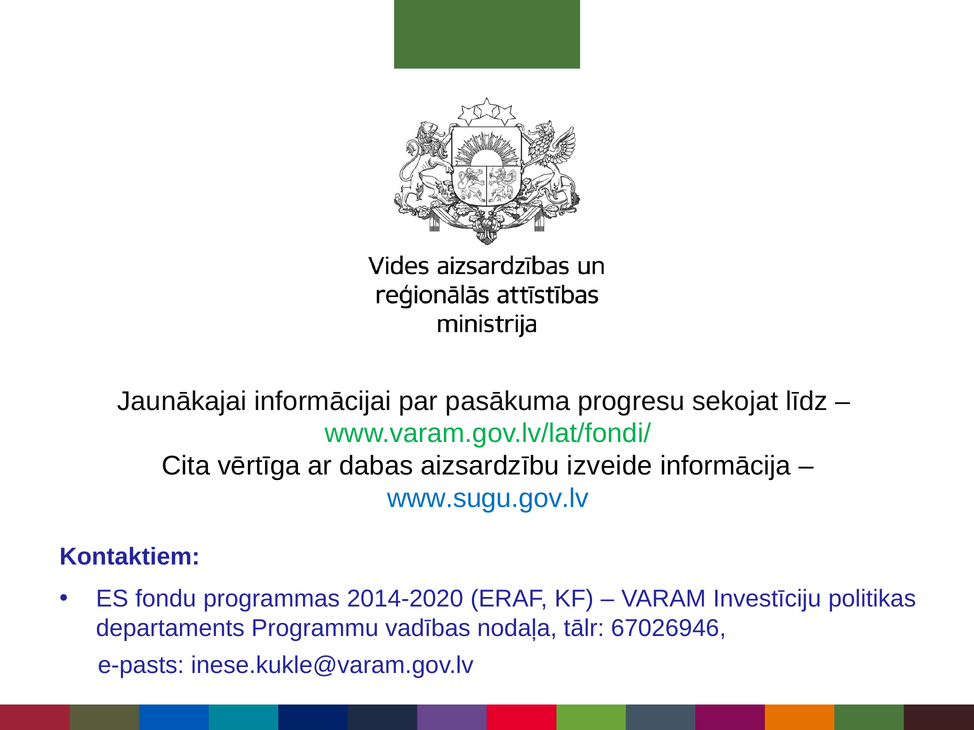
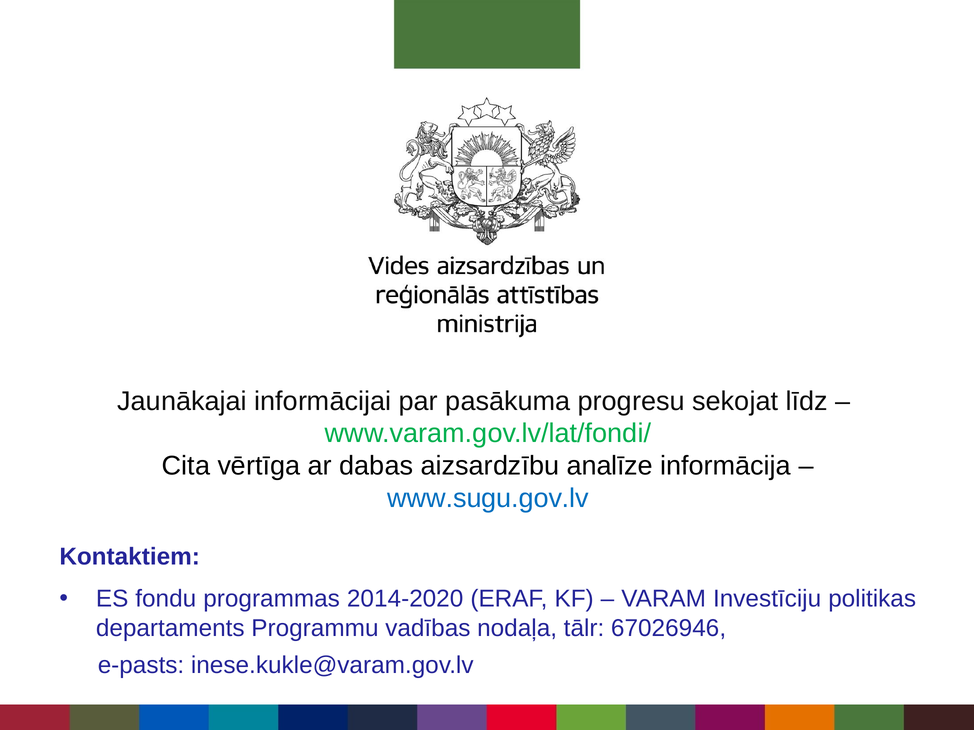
izveide: izveide -> analīze (610, 466)
